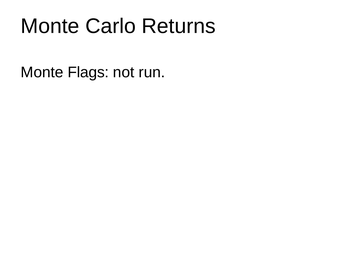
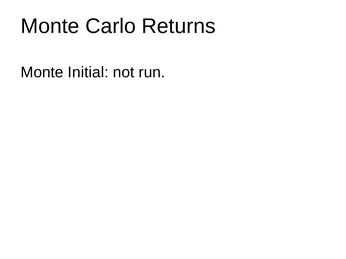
Flags: Flags -> Initial (88, 73)
